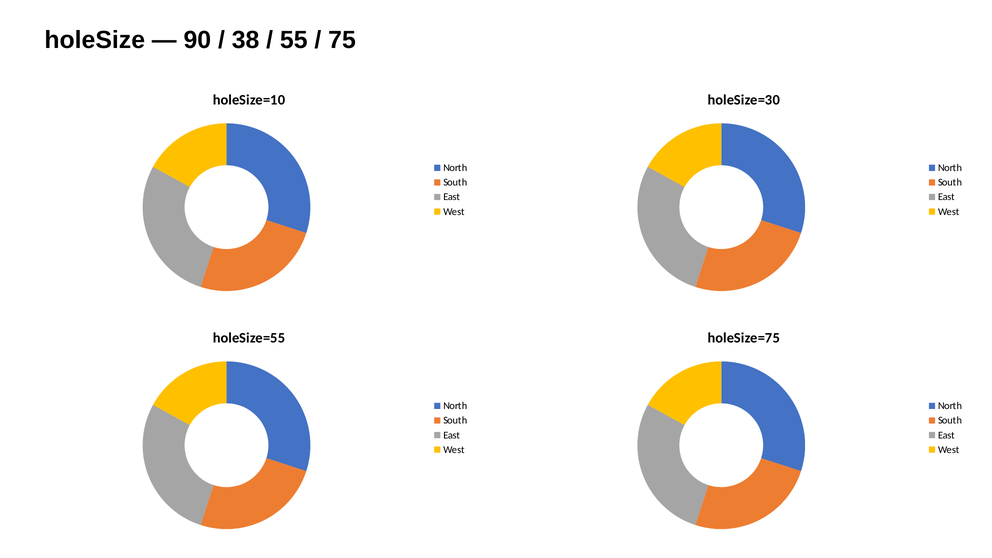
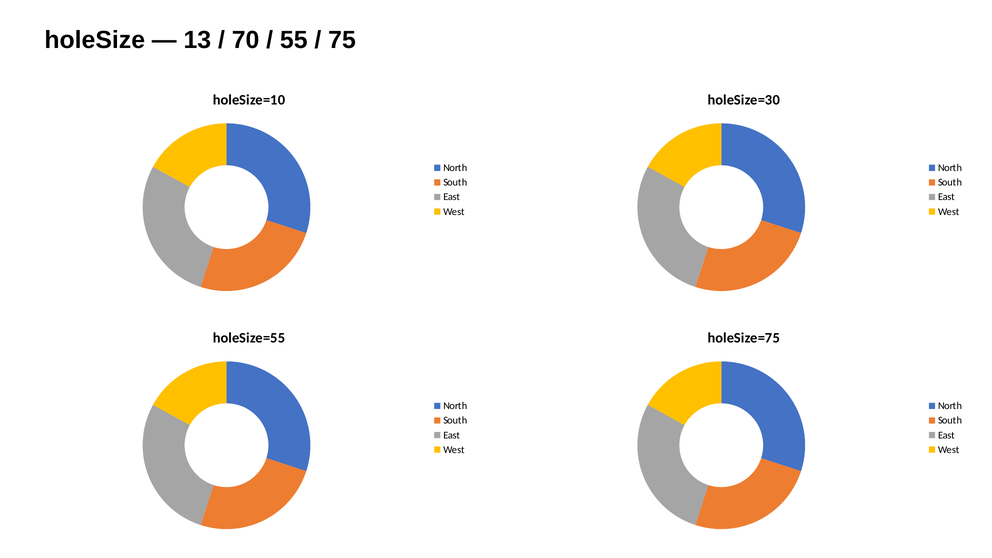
90: 90 -> 13 (197, 40)
38: 38 -> 70 (246, 40)
